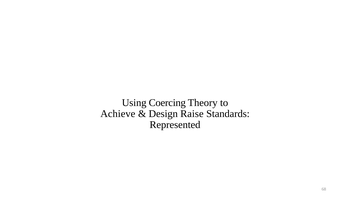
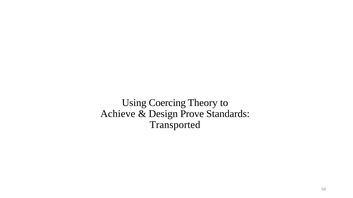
Raise: Raise -> Prove (192, 114)
Represented: Represented -> Transported (175, 125)
